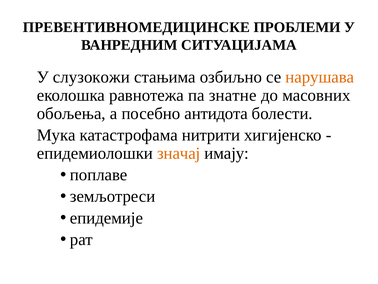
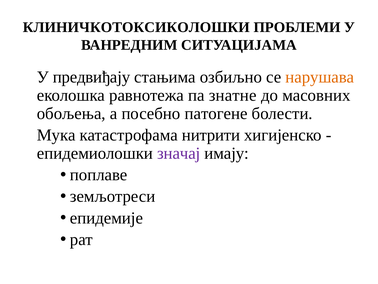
ПРЕВЕНТИВНОМЕДИЦИНСКЕ: ПРЕВЕНТИВНОМЕДИЦИНСКЕ -> КЛИНИЧКОТОКСИКОЛОШКИ (136, 27)
слузокожи: слузокожи -> предвиђају (91, 77)
антидота: антидота -> патогене (216, 113)
значај colour: orange -> purple (179, 153)
